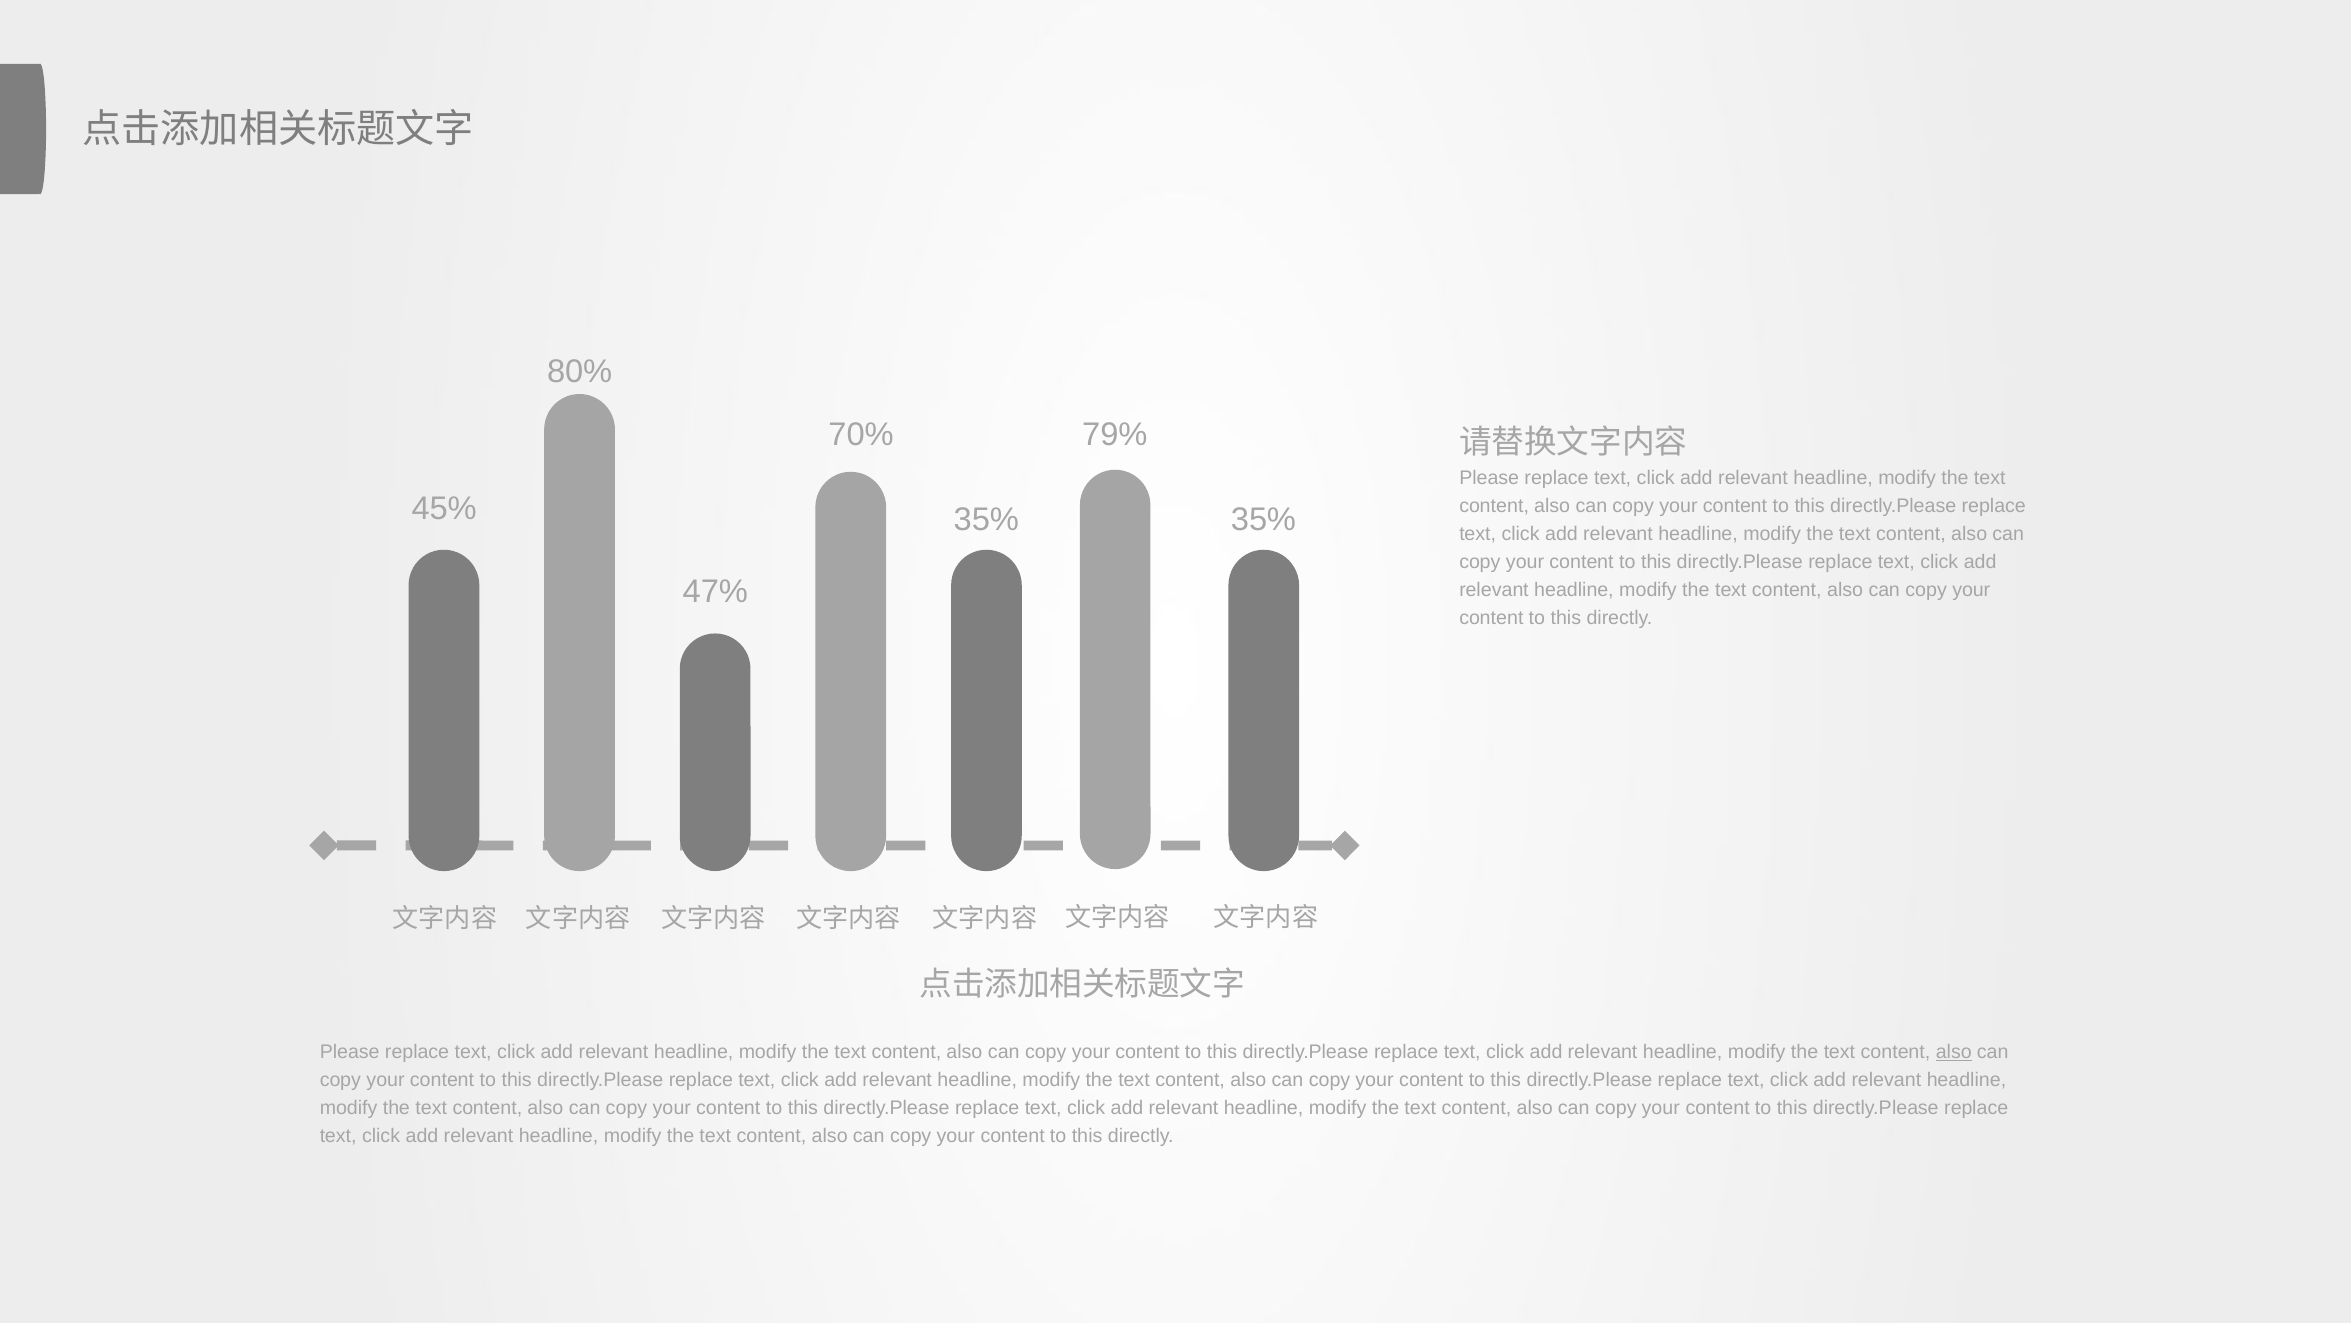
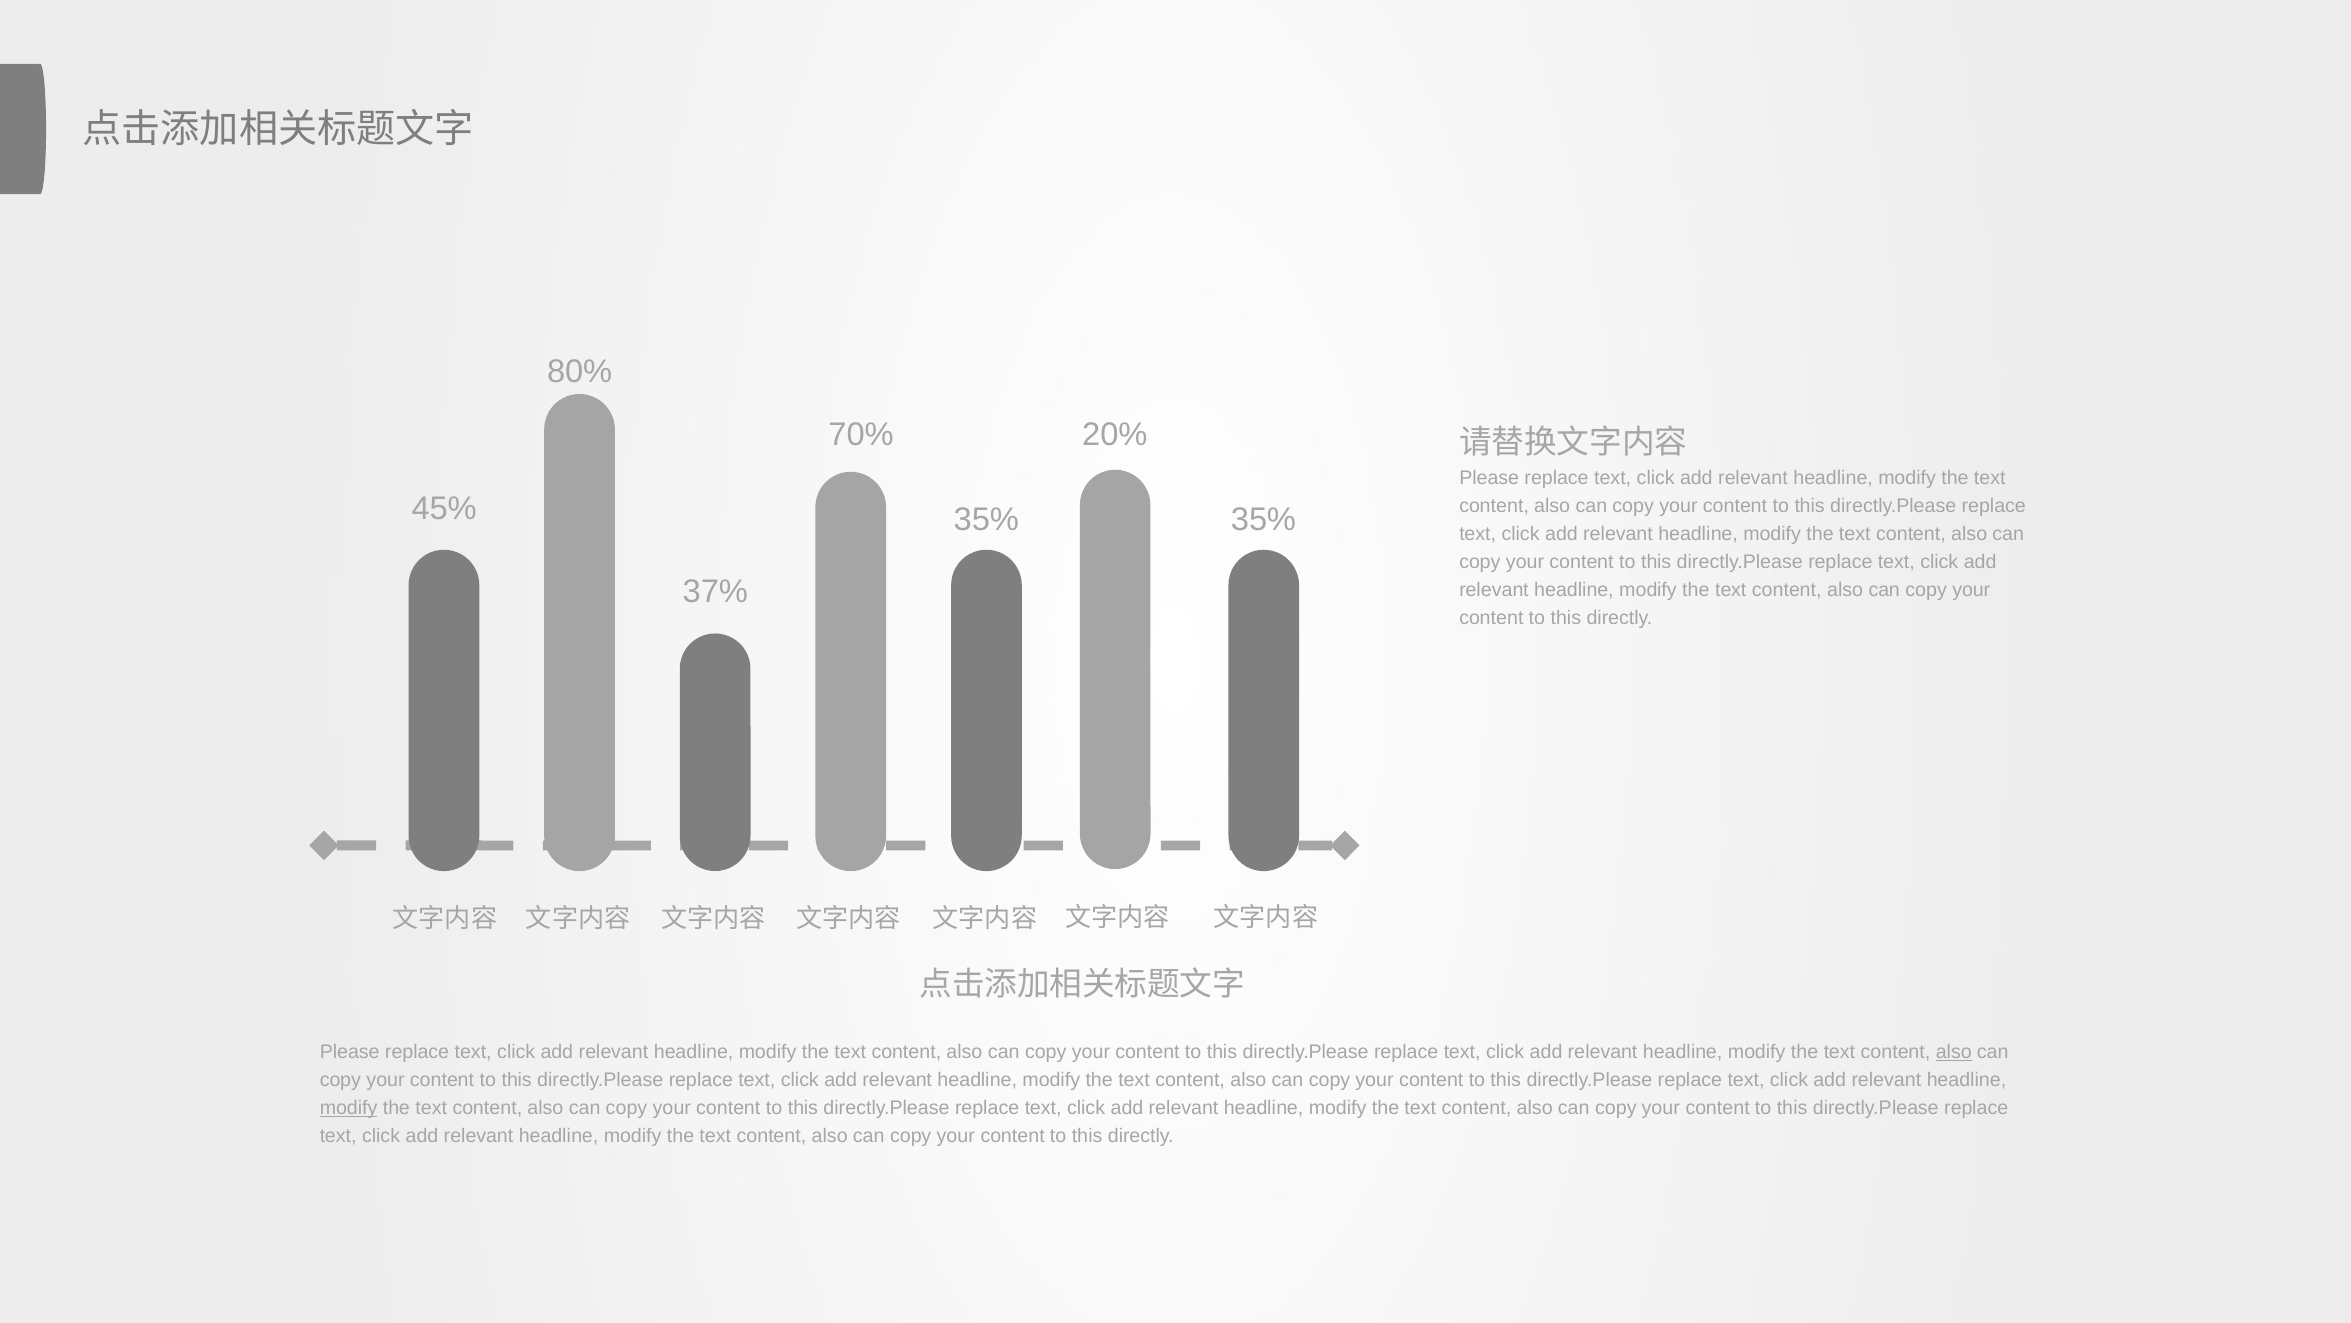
79%: 79% -> 20% (1115, 434)
47%: 47% -> 37% (715, 592)
modify underline: none -> present (349, 1108)
